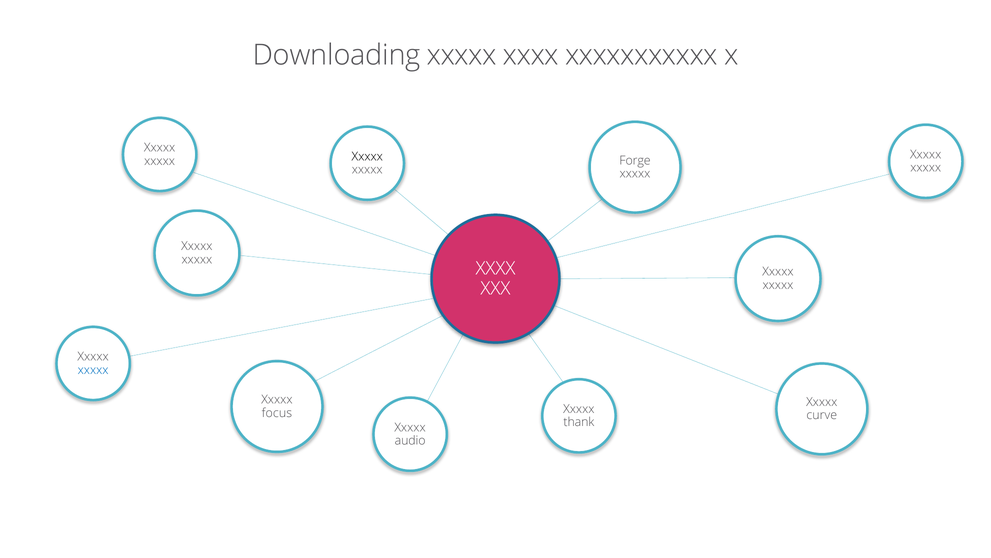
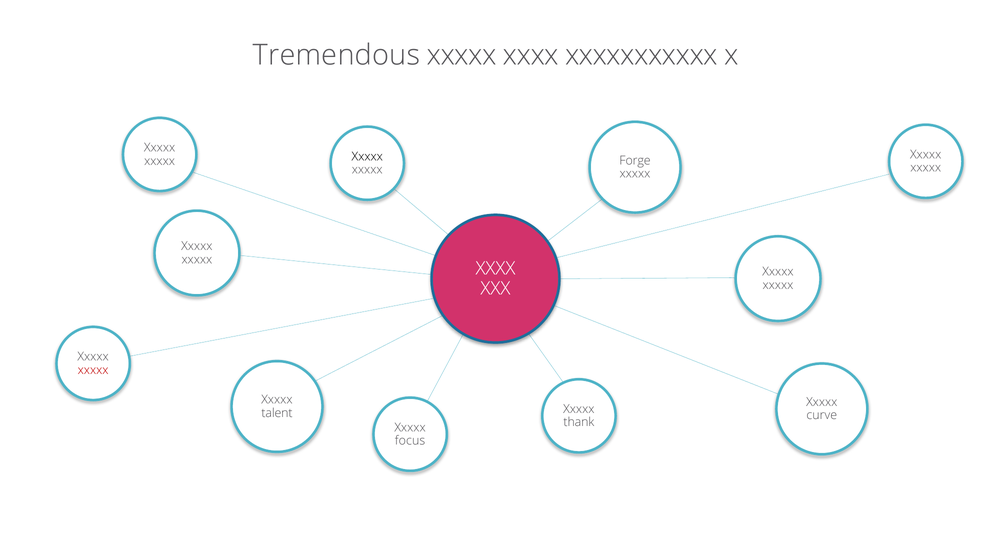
Downloading: Downloading -> Tremendous (336, 55)
xxxxx colour: blue -> red (93, 370)
focus: focus -> talent (277, 413)
audio: audio -> focus (410, 440)
